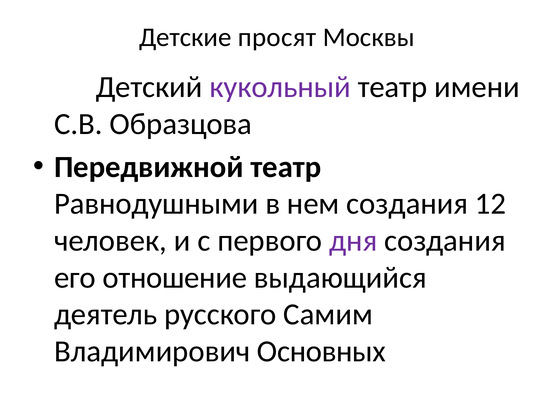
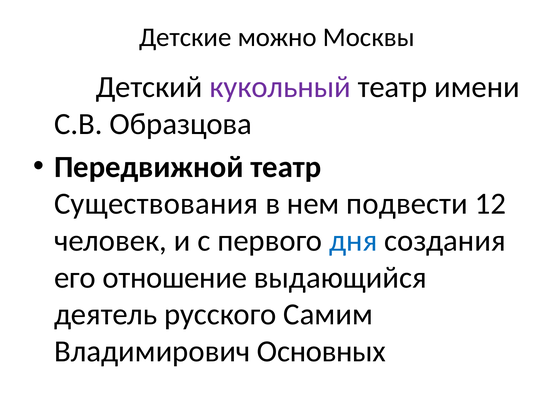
просят: просят -> можно (277, 37)
Равнодушными: Равнодушными -> Существования (156, 204)
нем создания: создания -> подвести (407, 204)
дня colour: purple -> blue (353, 241)
